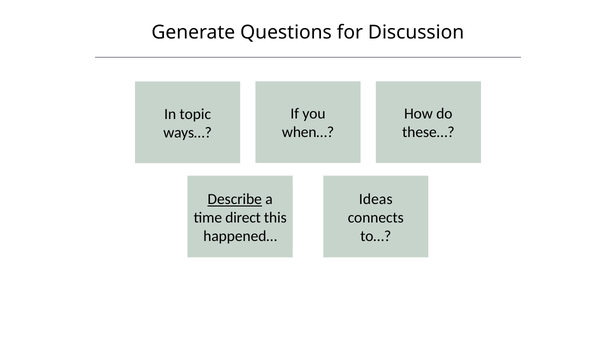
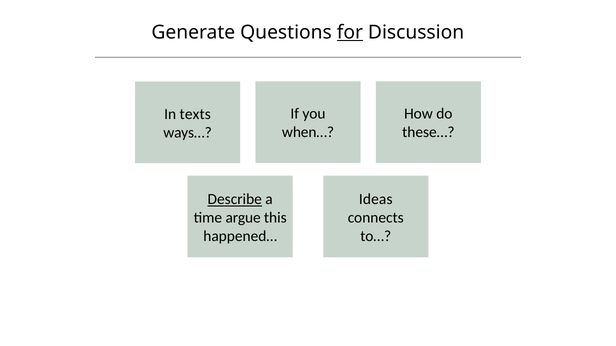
for underline: none -> present (350, 32)
topic: topic -> texts (195, 114)
direct: direct -> argue (243, 218)
